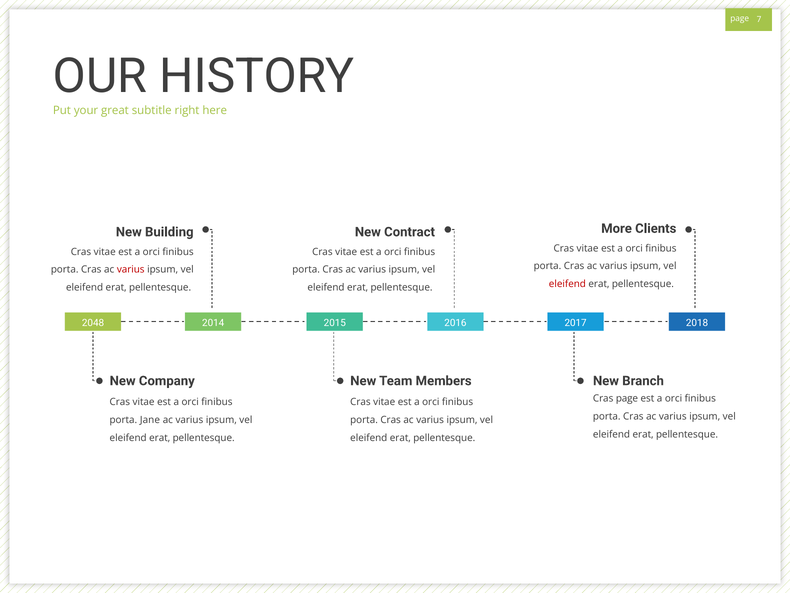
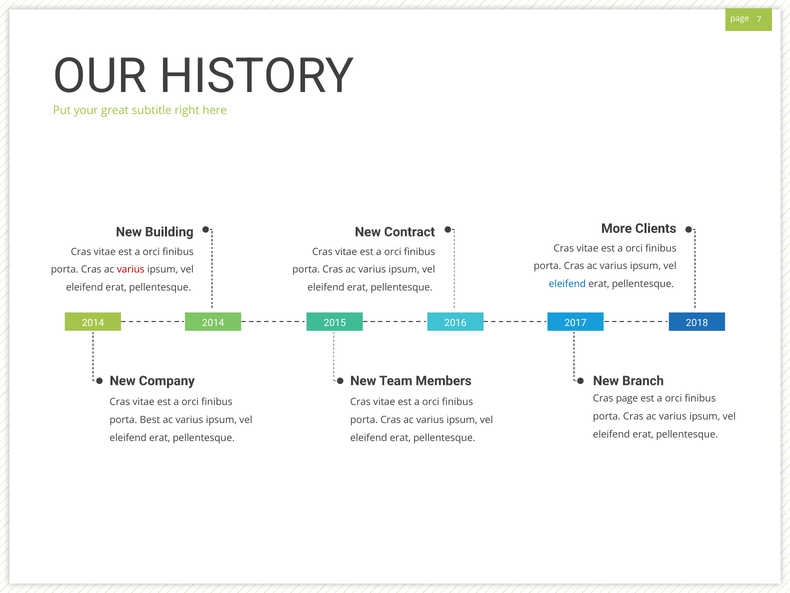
eleifend colour: red -> blue (567, 284)
2048: 2048 -> 2014 (93, 323)
Jane: Jane -> Best (150, 420)
